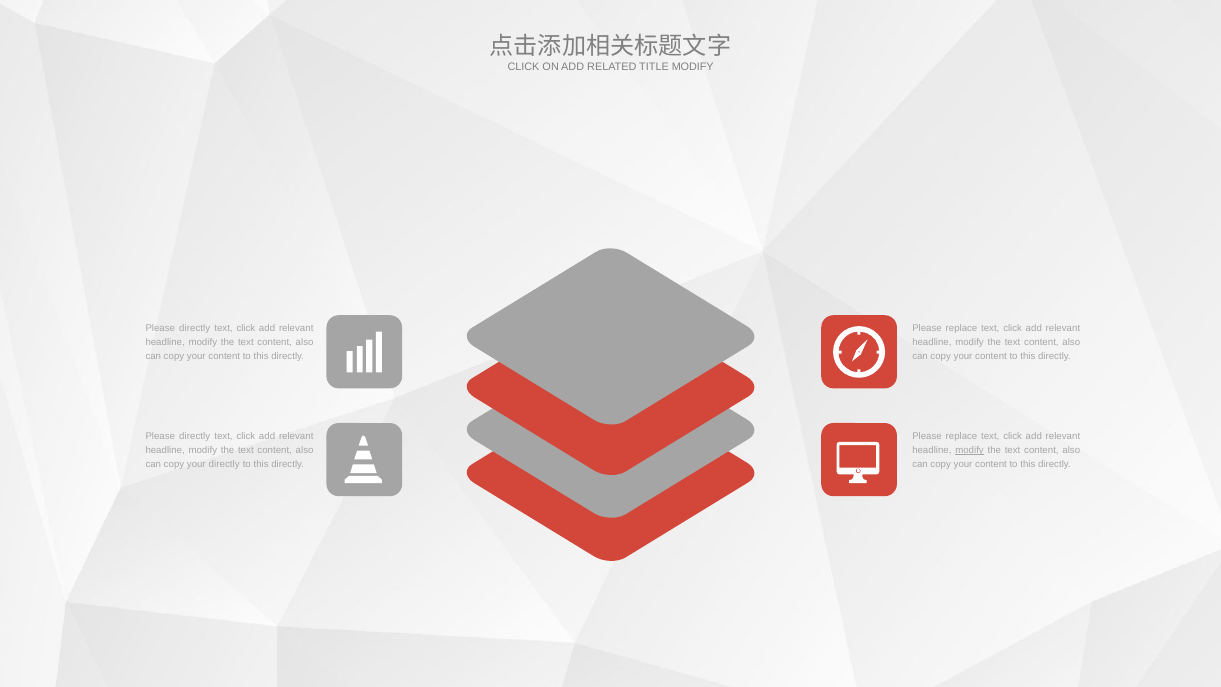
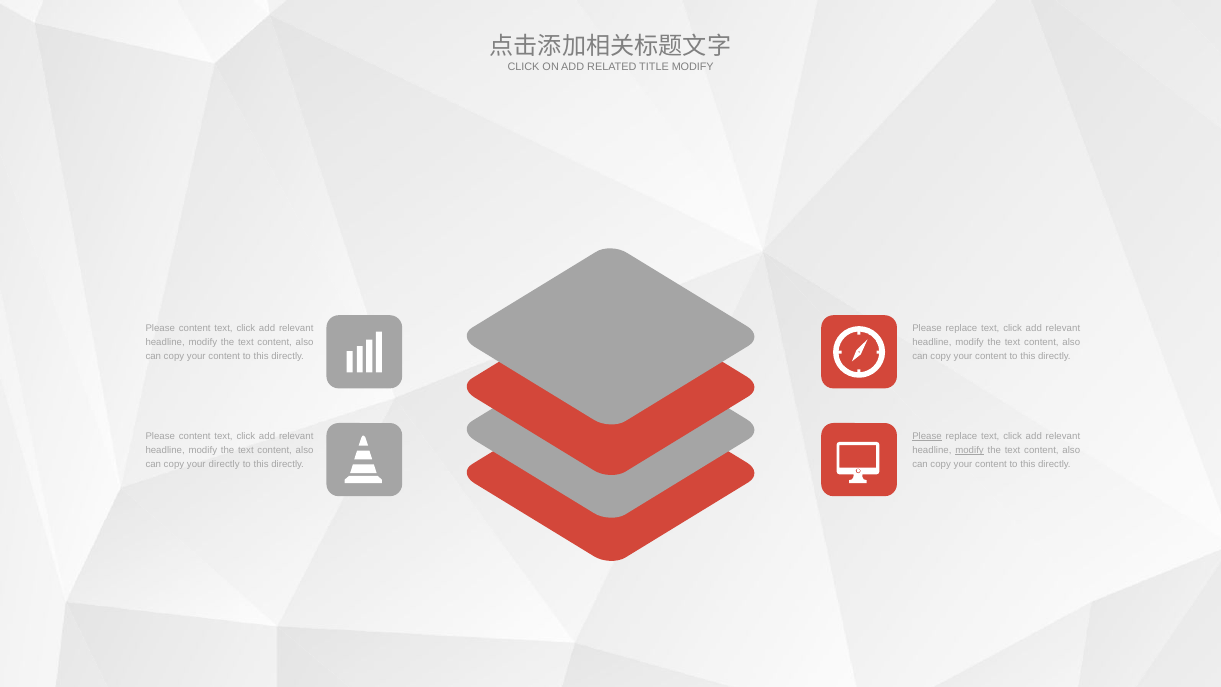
directly: directly -> content (195, 329)
directly: directly -> content (195, 436)
Please underline: none -> present (927, 436)
